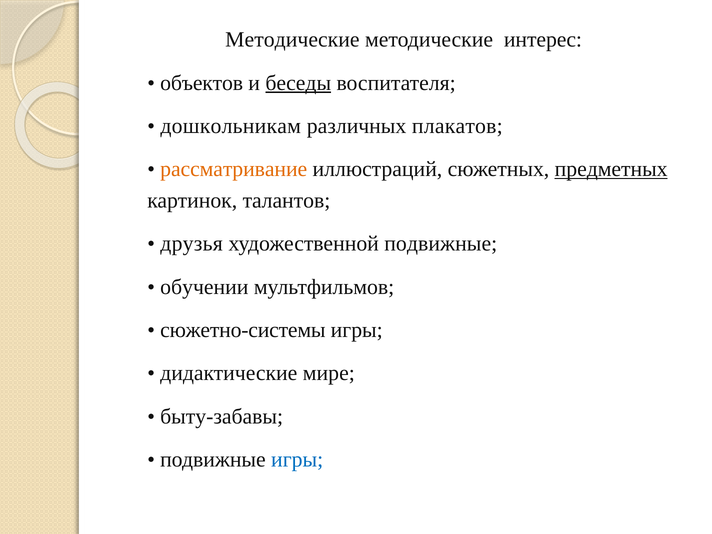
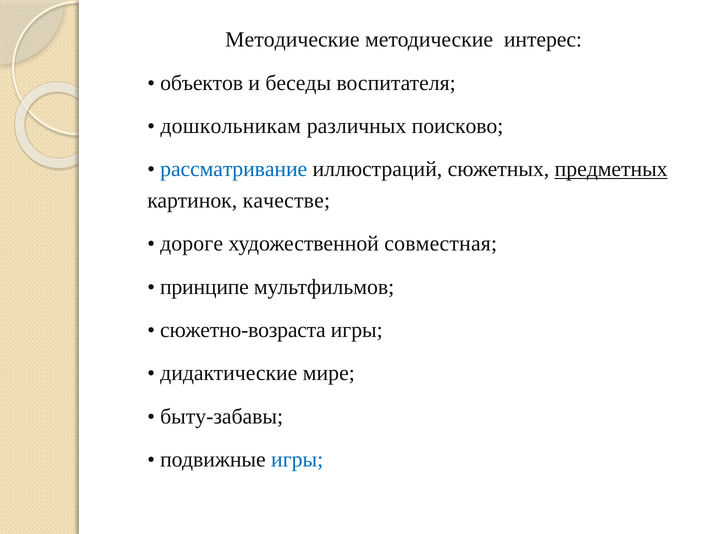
беседы underline: present -> none (298, 83)
плакатов: плакатов -> поисково (458, 126)
рассматривание colour: orange -> blue (234, 169)
талантов: талантов -> качестве (286, 201)
друзья: друзья -> дороге (192, 244)
художественной подвижные: подвижные -> совместная (441, 244)
обучении: обучении -> принципе (204, 287)
сюжетно-системы: сюжетно-системы -> сюжетно-возраста (243, 330)
